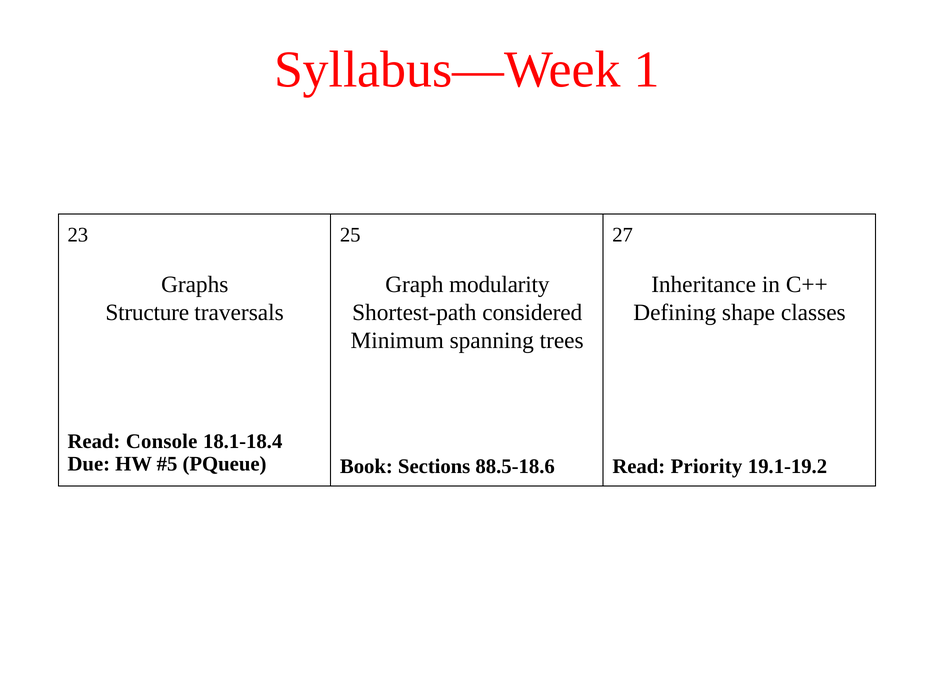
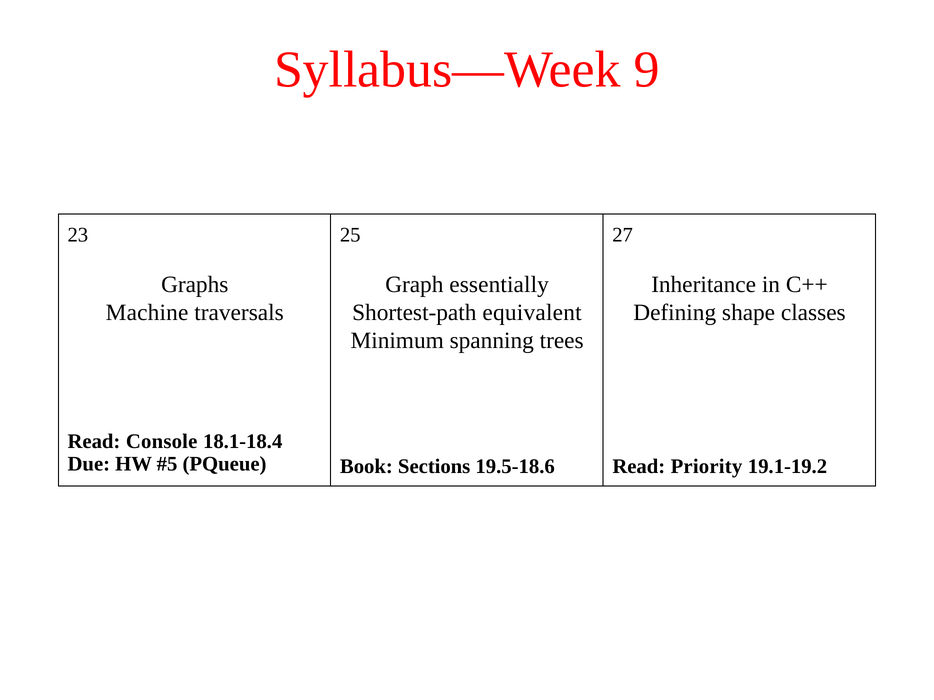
1: 1 -> 9 (647, 70)
modularity: modularity -> essentially (499, 285)
Structure: Structure -> Machine (147, 313)
considered: considered -> equivalent (532, 313)
88.5-18.6: 88.5-18.6 -> 19.5-18.6 (515, 467)
